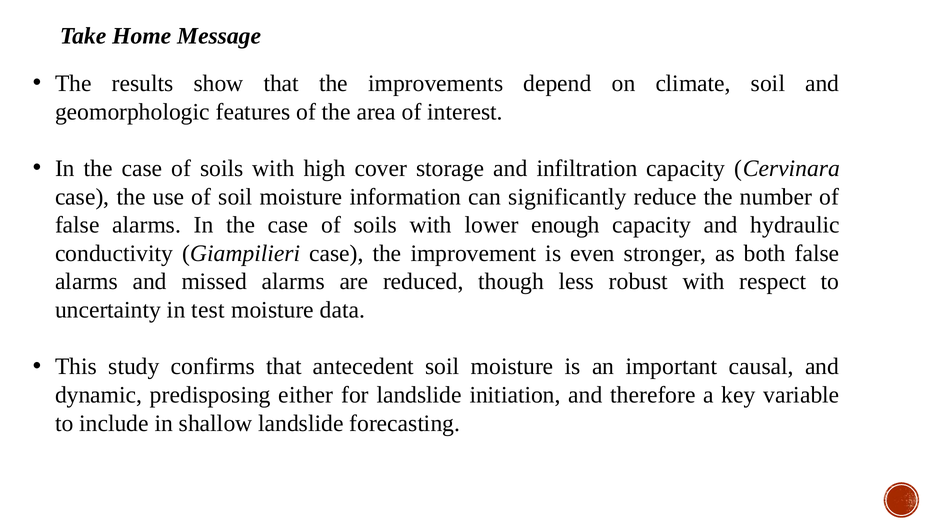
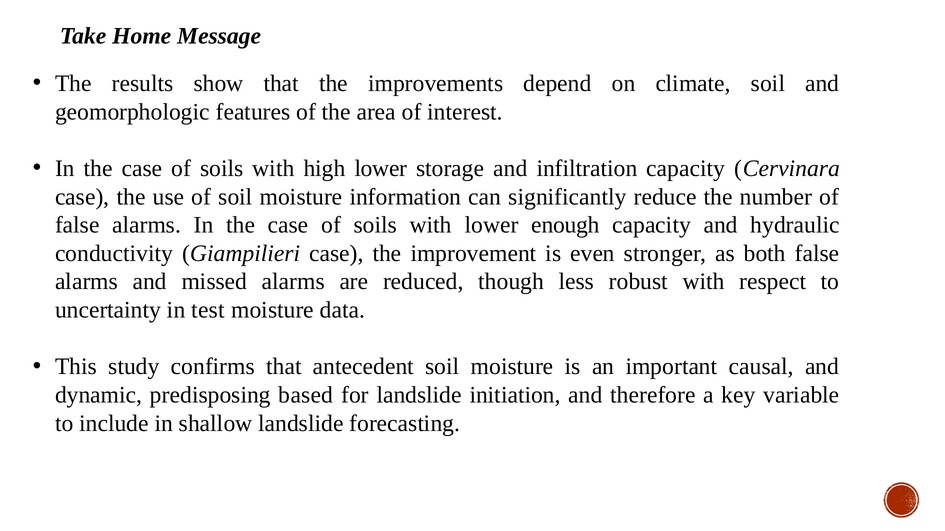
high cover: cover -> lower (381, 169)
either: either -> based (306, 395)
